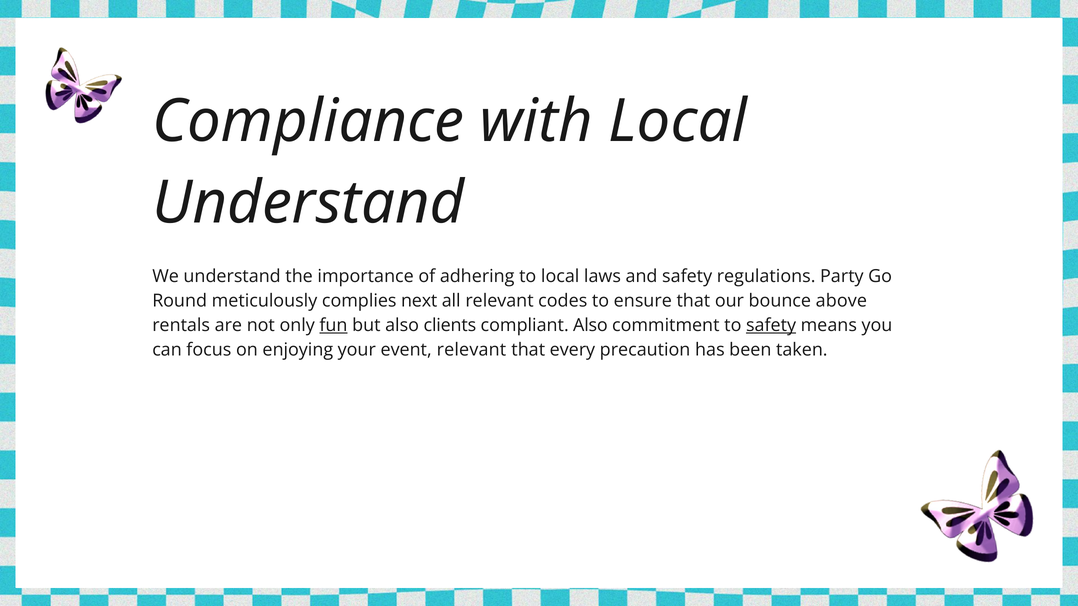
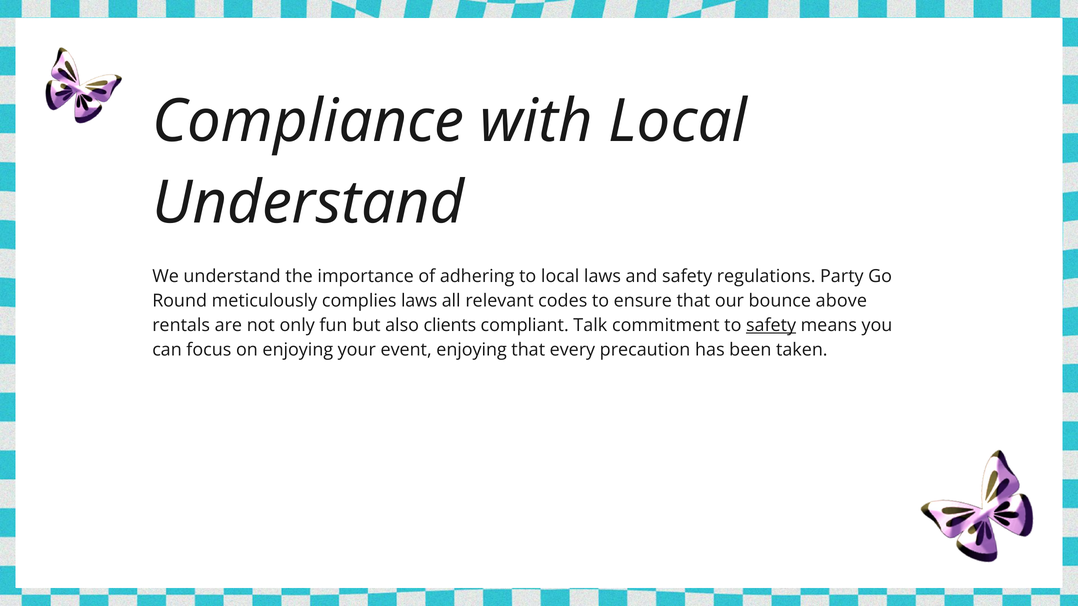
complies next: next -> laws (419, 301)
fun underline: present -> none (333, 326)
compliant Also: Also -> Talk (590, 326)
event relevant: relevant -> enjoying (472, 350)
